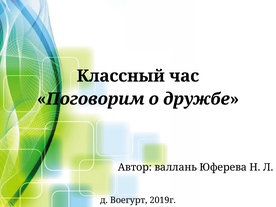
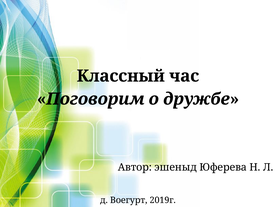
валлань: валлань -> эшеныд (176, 167)
